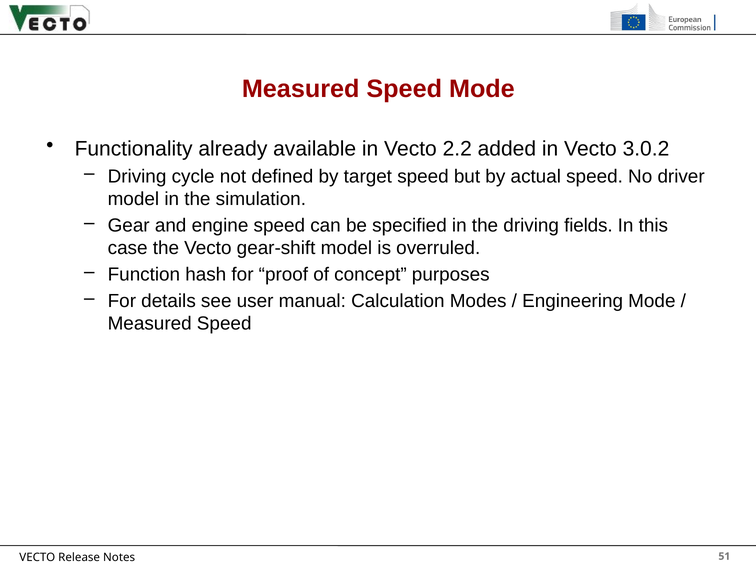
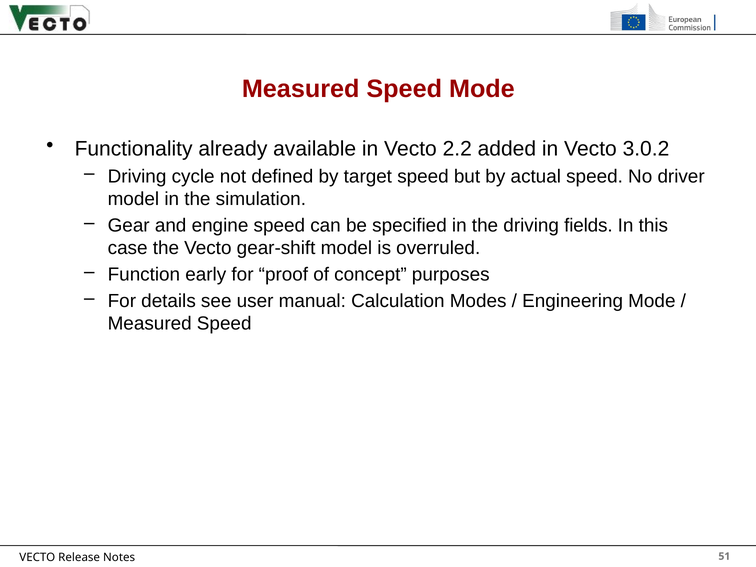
hash: hash -> early (206, 275)
